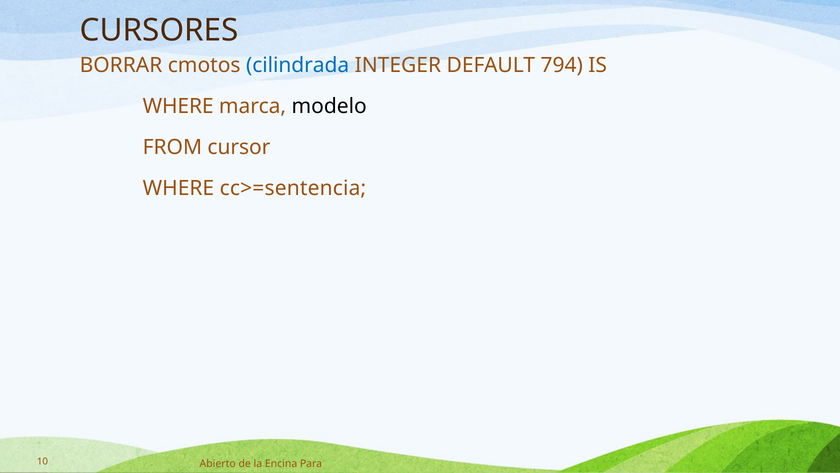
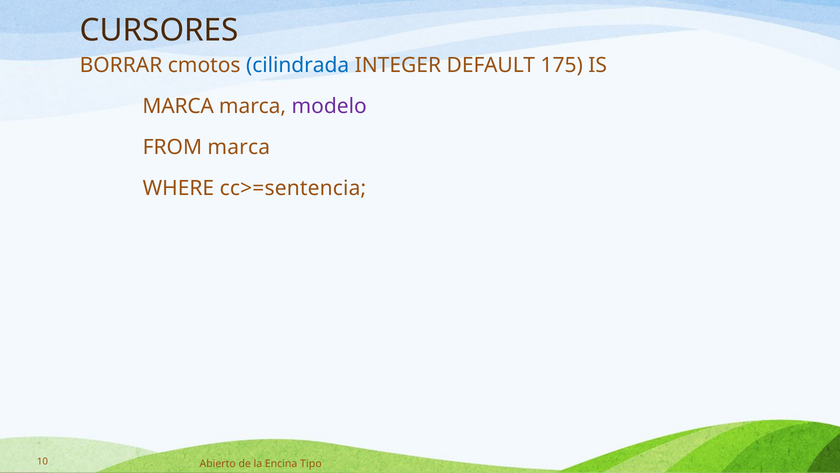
794: 794 -> 175 (562, 65)
WHERE: WHERE -> MARCA (178, 106)
modelo colour: black -> purple (329, 106)
FROM cursor: cursor -> marca (239, 147)
Para: Para -> Tipo (311, 464)
